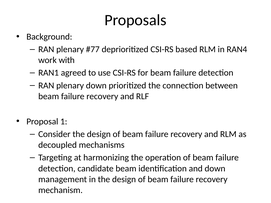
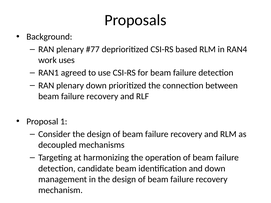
with: with -> uses (67, 60)
